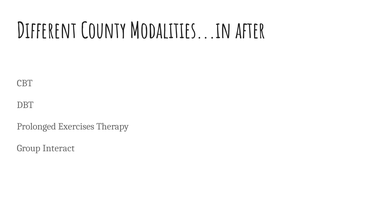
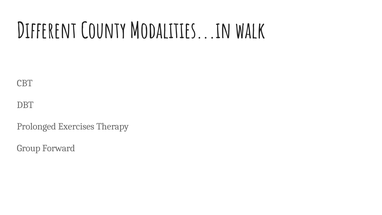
after: after -> walk (250, 31)
Interact: Interact -> Forward (59, 148)
